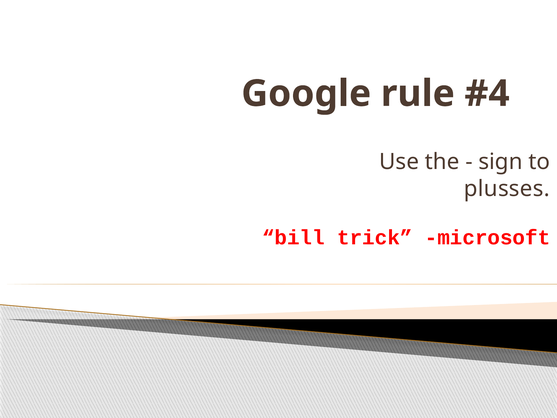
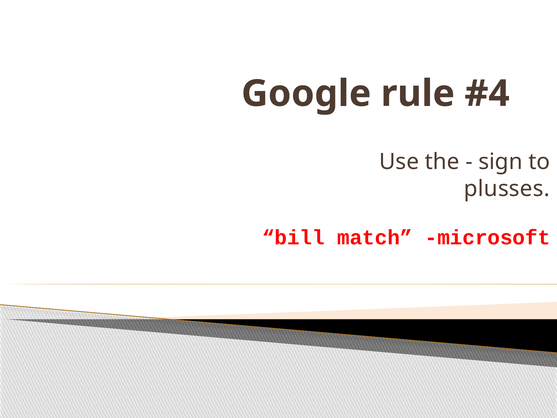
trick: trick -> match (375, 237)
